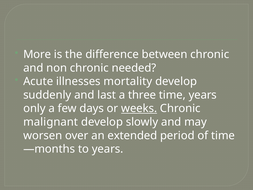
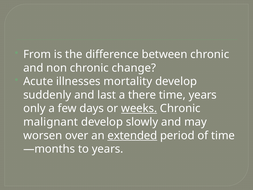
More: More -> From (37, 54)
needed: needed -> change (134, 68)
three: three -> there (142, 95)
extended underline: none -> present (132, 135)
